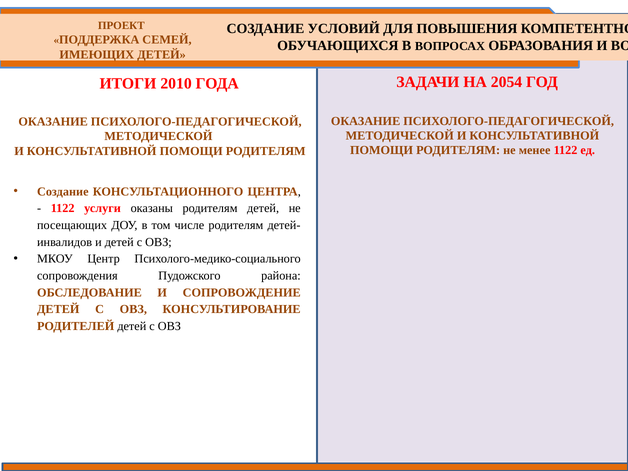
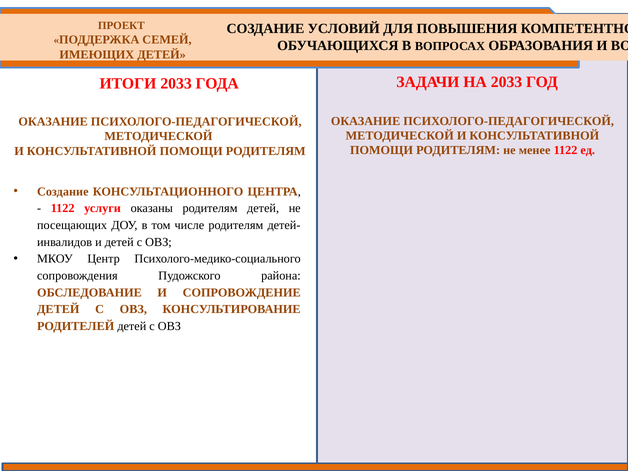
НА 2054: 2054 -> 2033 (507, 82)
ИТОГИ 2010: 2010 -> 2033 (176, 84)
